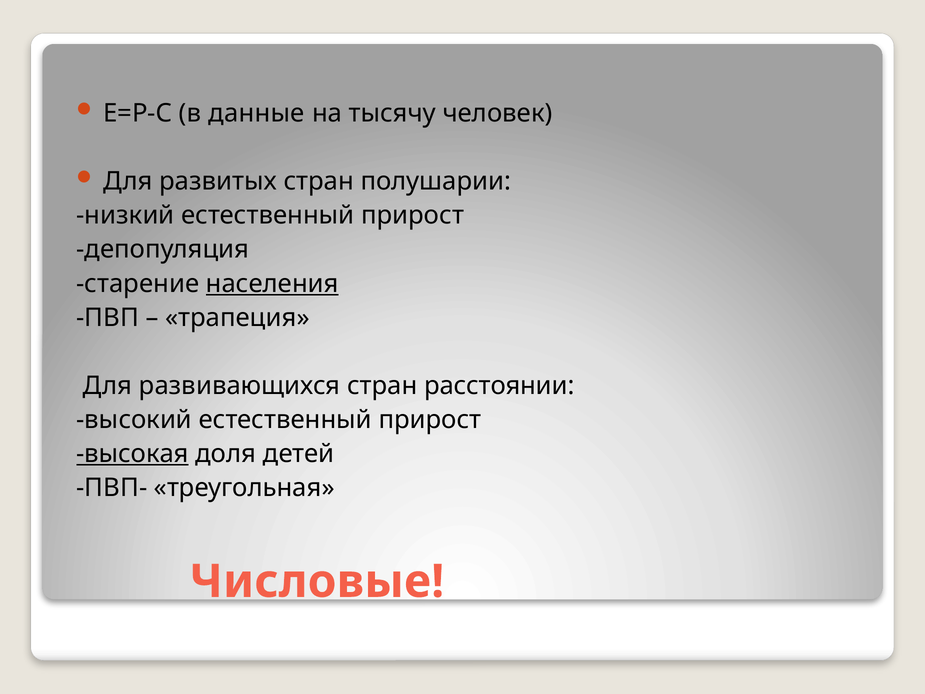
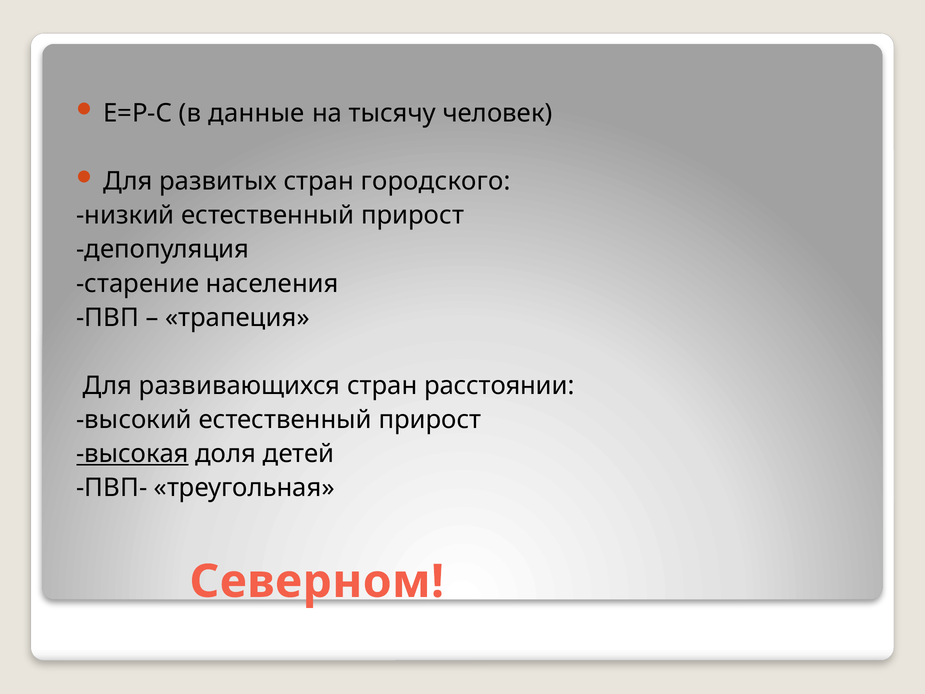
полушарии: полушарии -> городского (436, 181)
населения underline: present -> none (272, 283)
Числовые: Числовые -> Северном (317, 581)
